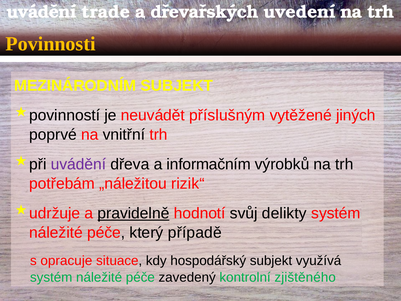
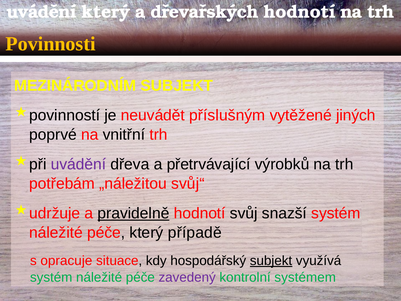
uvádění trade: trade -> který (106, 12)
dřevařských uvedení: uvedení -> hodnotí (299, 12)
informačním: informačním -> přetrvávající (209, 164)
rizik“: rizik“ -> svůj“ (188, 184)
delikty: delikty -> snazší (284, 213)
subjekt underline: none -> present (271, 261)
zavedený colour: black -> purple (187, 277)
zjištěného: zjištěného -> systémem (305, 277)
